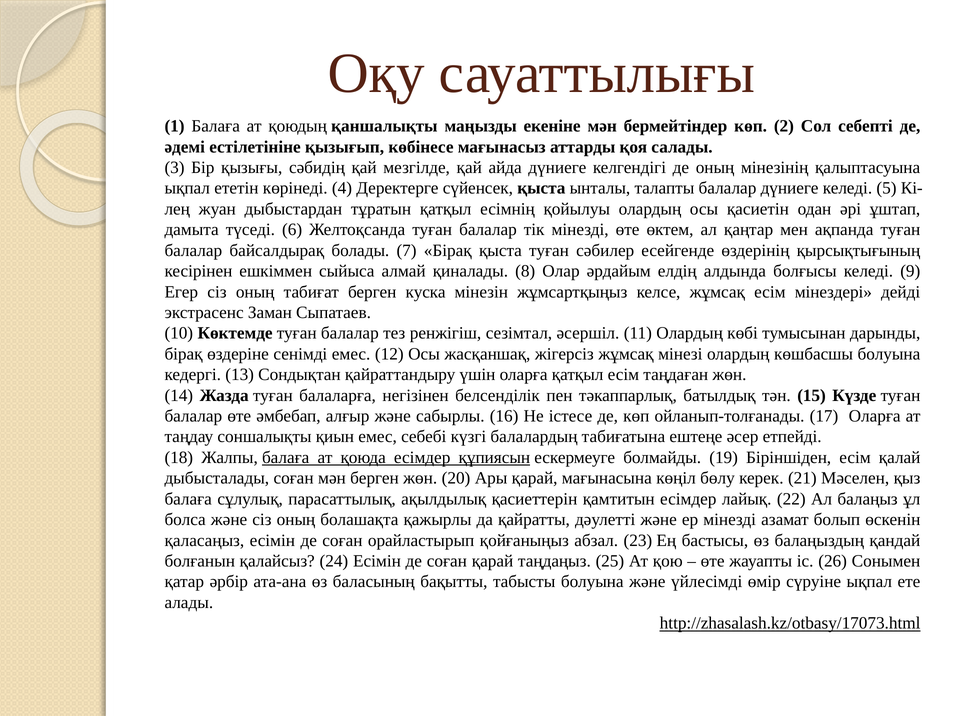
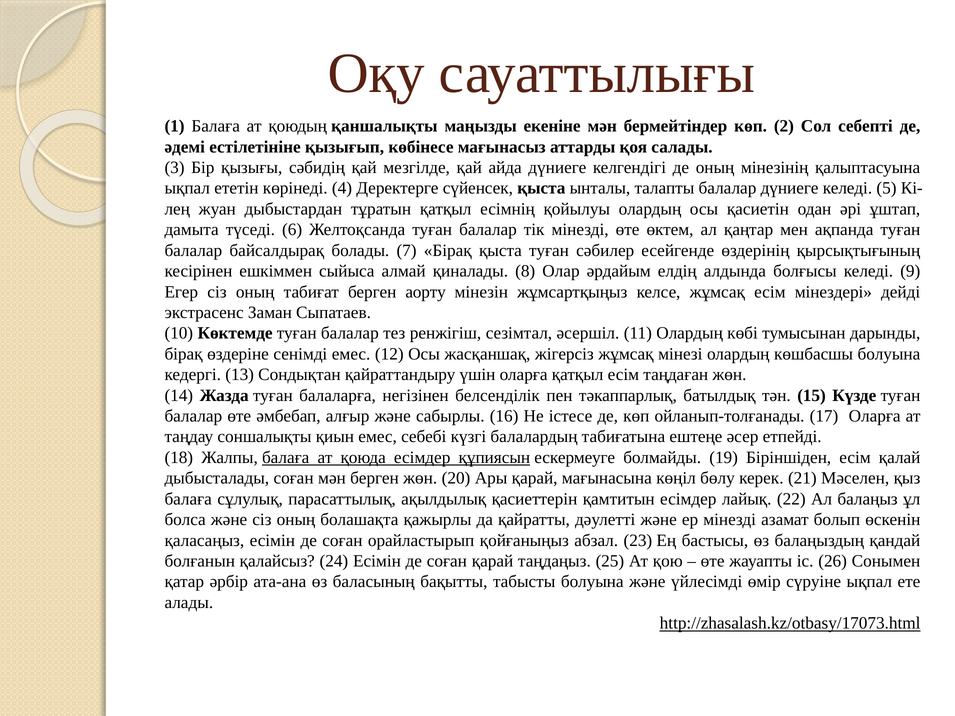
куска: куска -> аорту (426, 292)
